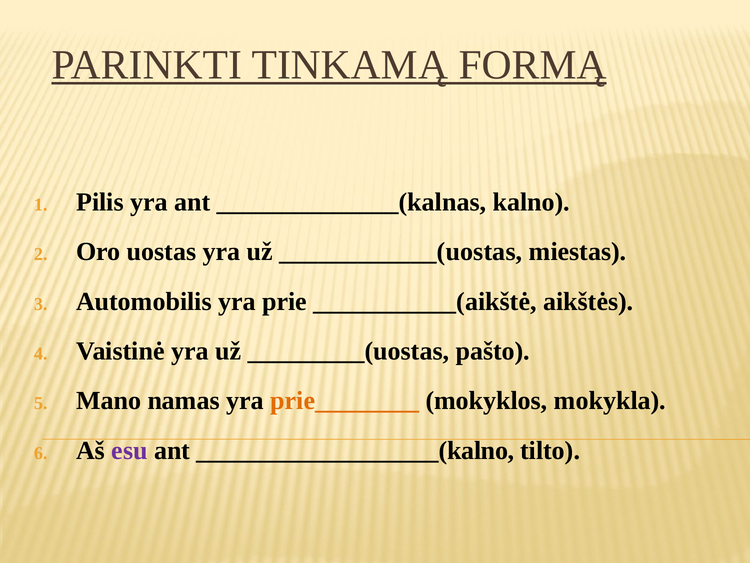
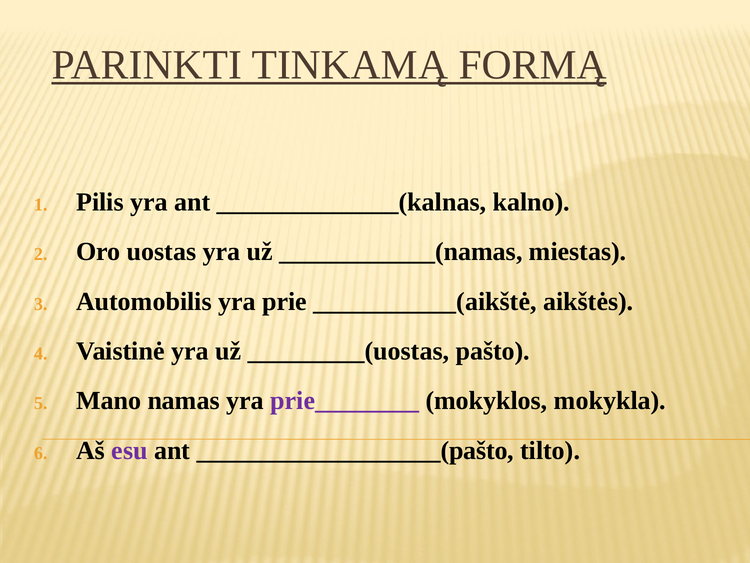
____________(uostas: ____________(uostas -> ____________(namas (401, 252)
prie________ colour: orange -> purple (345, 401)
___________________(kalno: ___________________(kalno -> ___________________(pašto (355, 450)
